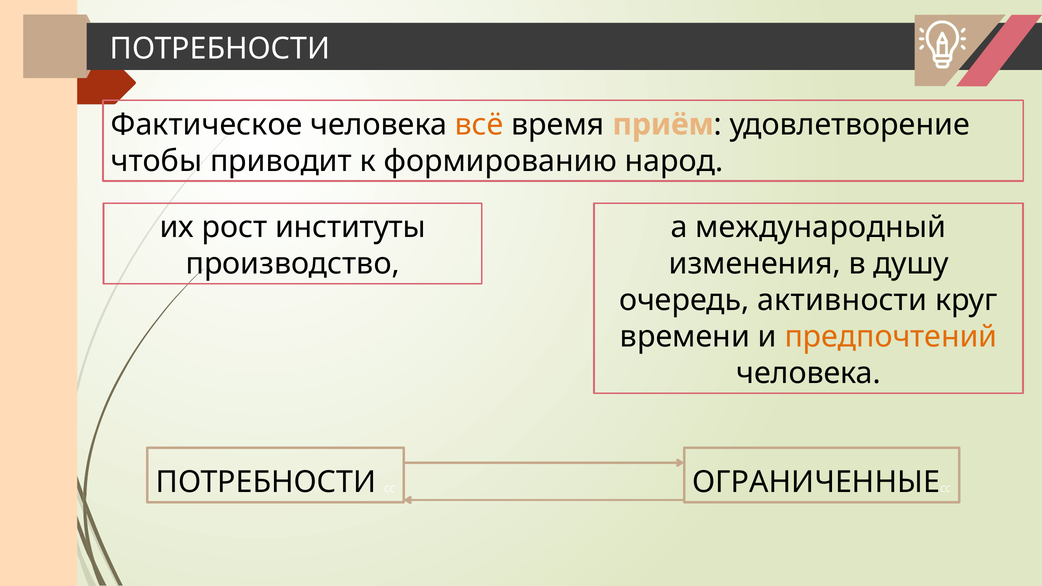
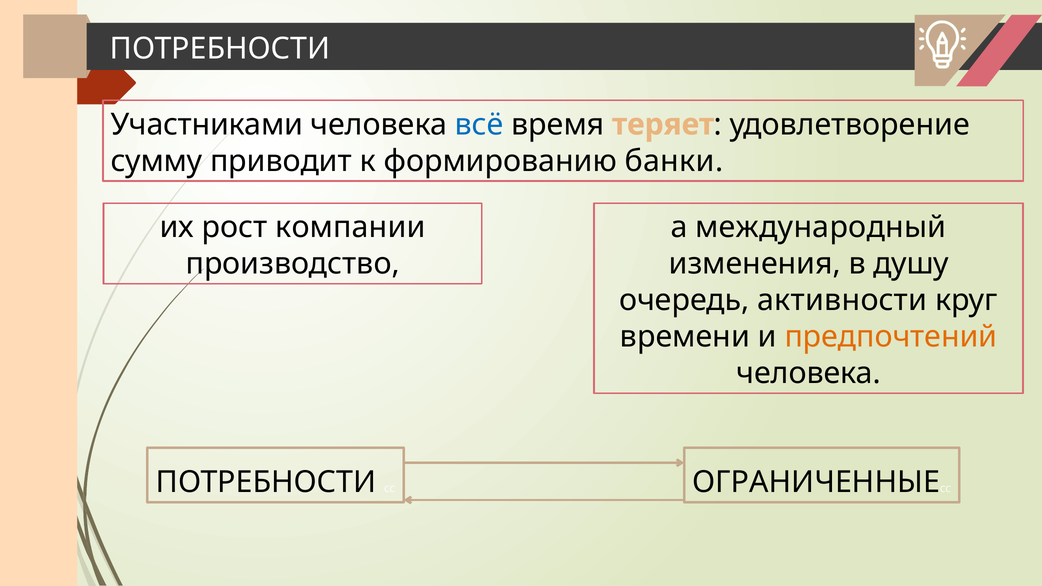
Фактическое: Фактическое -> Участниками (207, 125)
всё colour: orange -> blue (479, 125)
приём: приём -> теряет (663, 125)
чтобы: чтобы -> сумму (157, 161)
народ: народ -> банки (674, 161)
институты: институты -> компании (350, 227)
